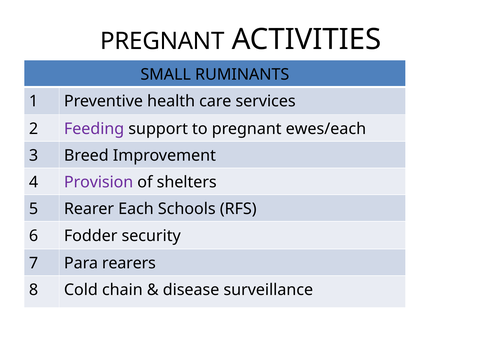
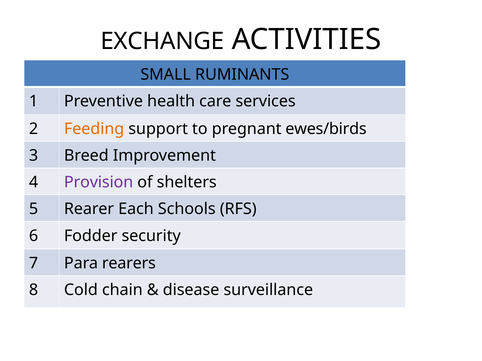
PREGNANT: PREGNANT -> EXCHANGE (162, 41)
Feeding colour: purple -> orange (94, 129)
ewes/each: ewes/each -> ewes/birds (326, 129)
